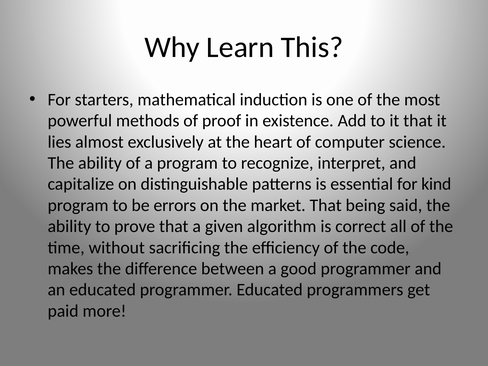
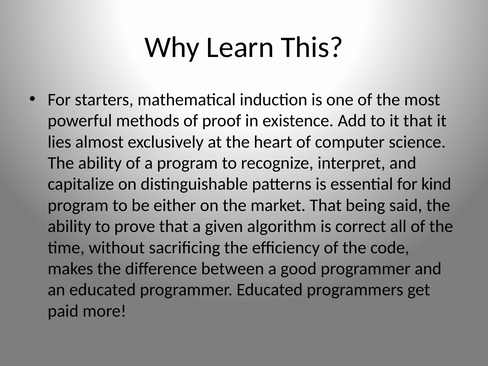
errors: errors -> either (175, 205)
